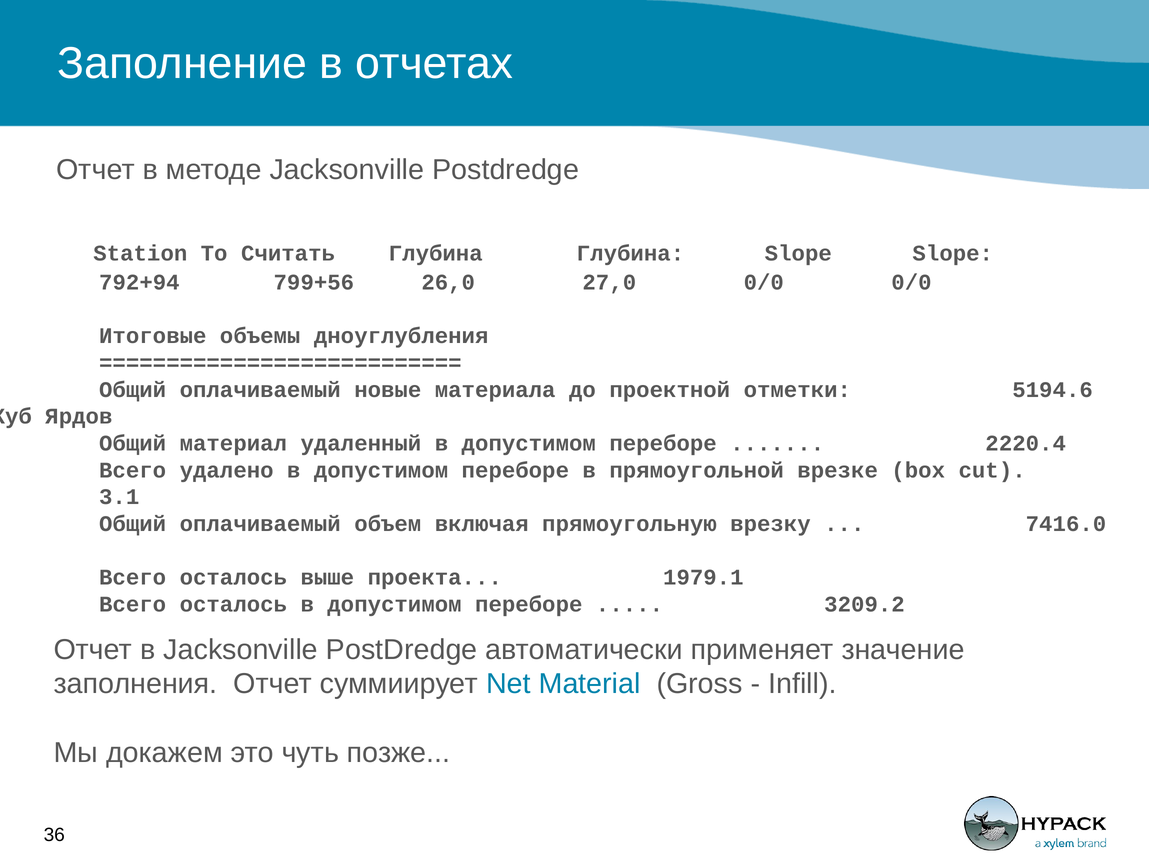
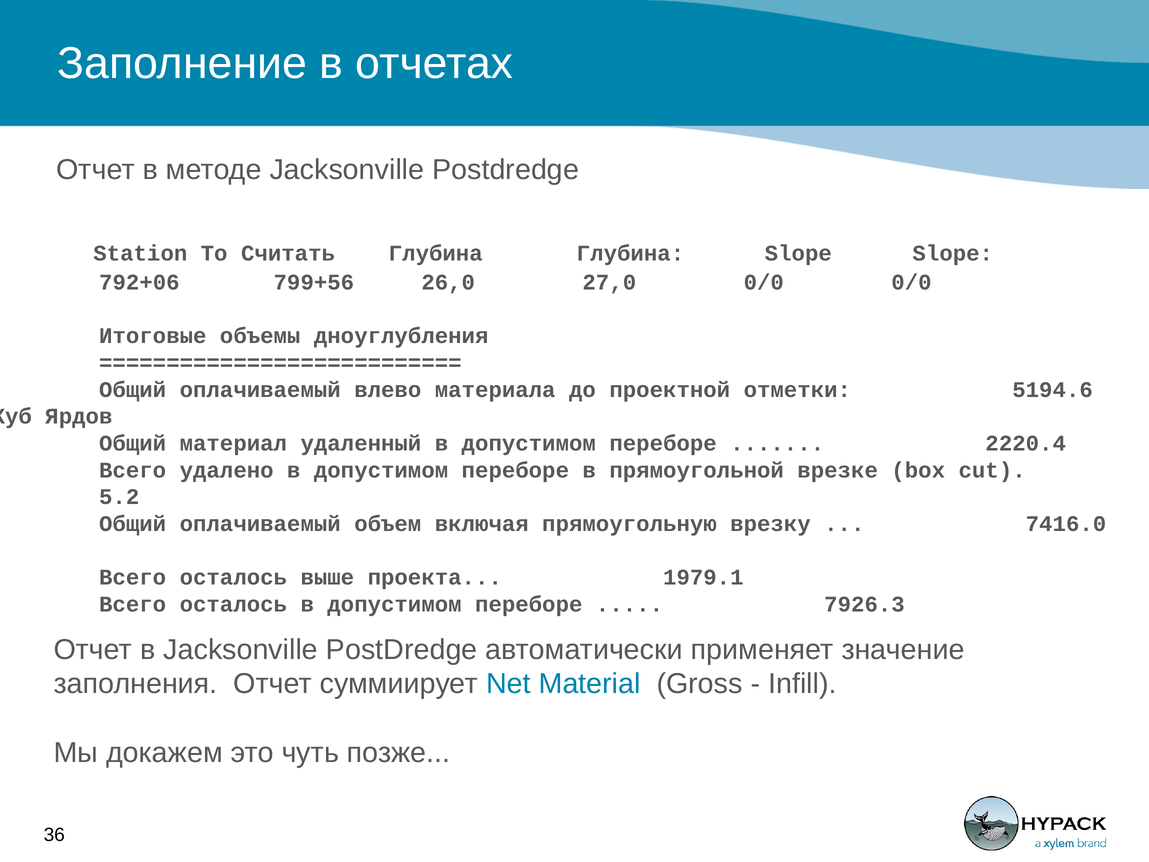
792+94: 792+94 -> 792+06 (139, 282)
новые: новые -> влево (388, 390)
3.1: 3.1 -> 5.2 (119, 497)
3209.2: 3209.2 -> 7926.3 (864, 604)
